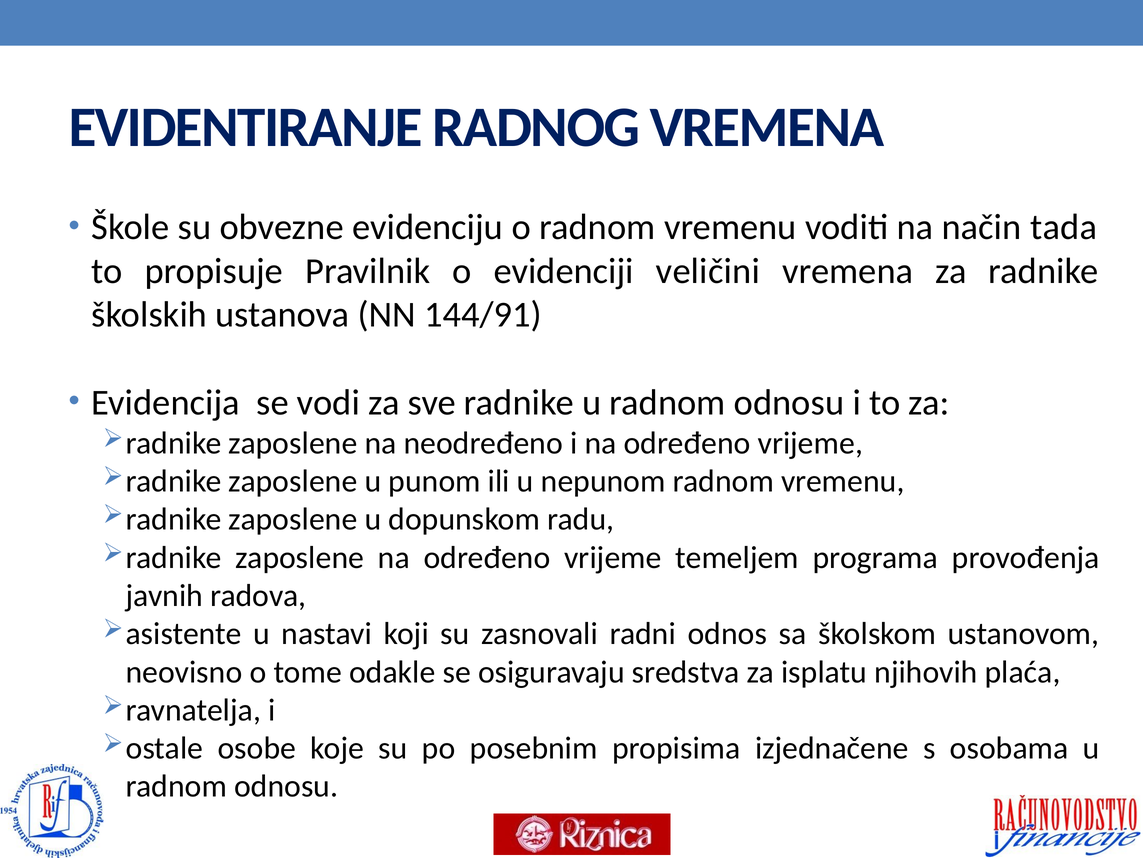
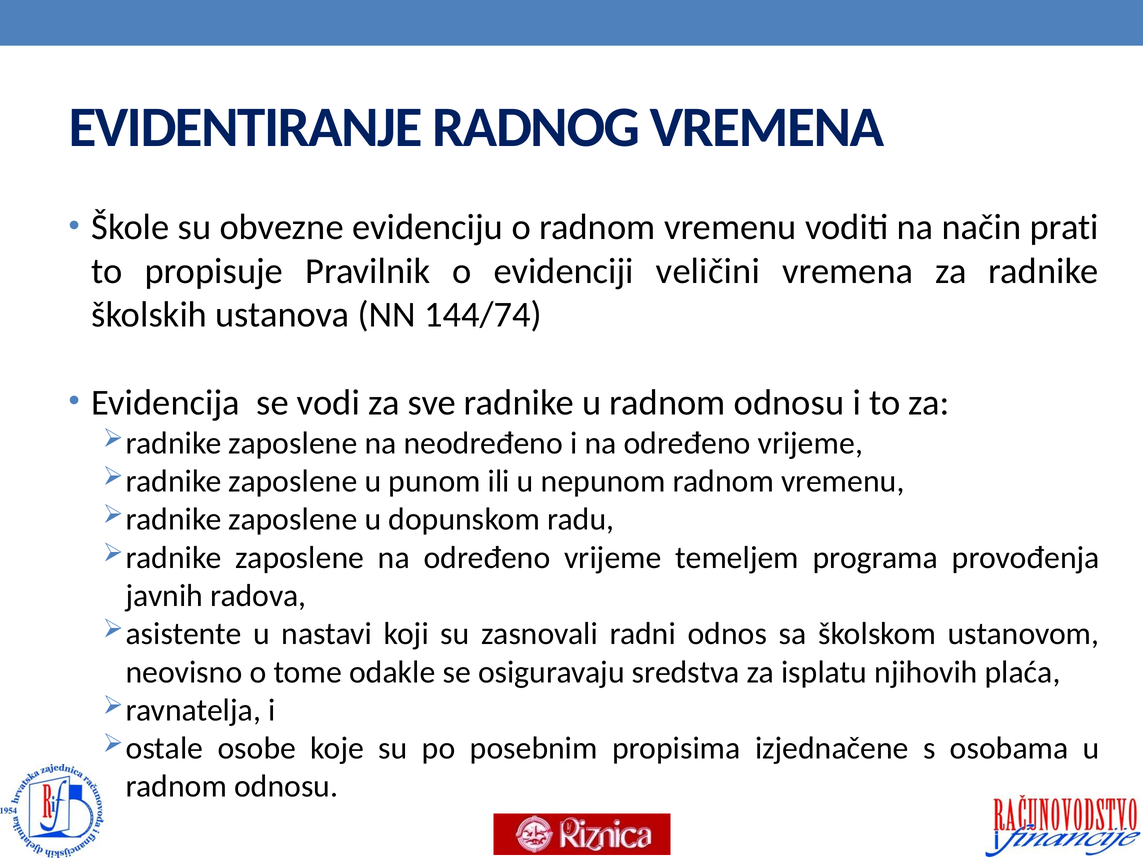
tada: tada -> prati (1064, 227)
144/91: 144/91 -> 144/74 (483, 315)
